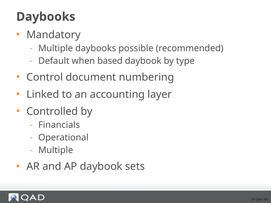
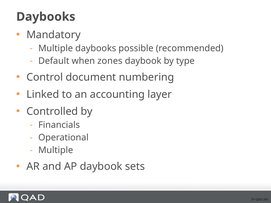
based: based -> zones (110, 61)
